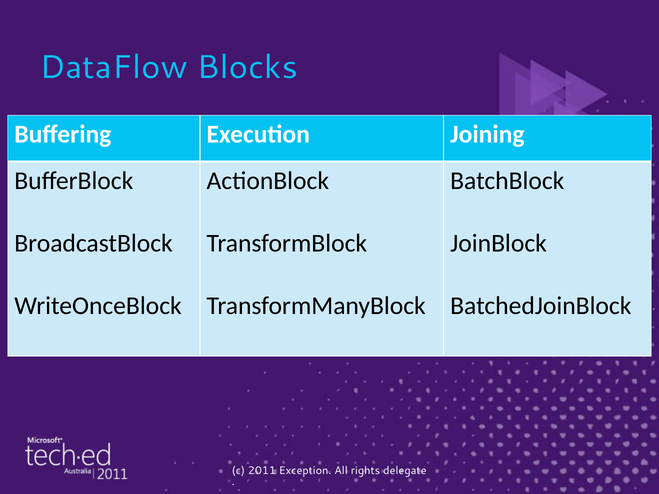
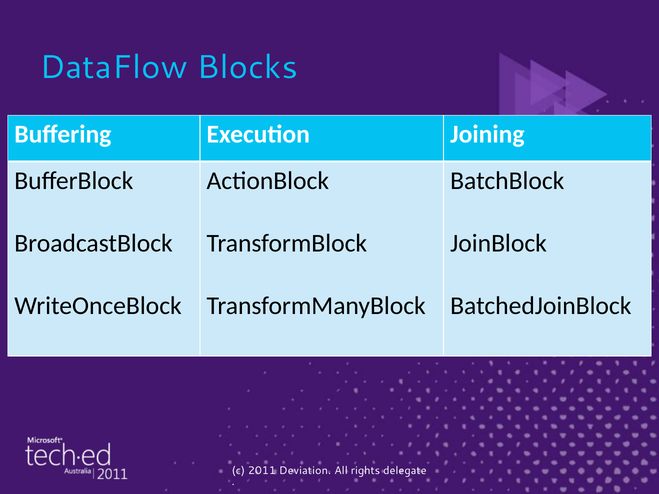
Exception: Exception -> Deviation (305, 471)
